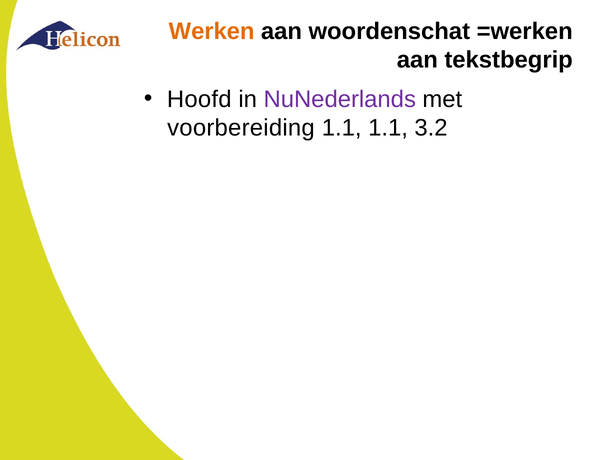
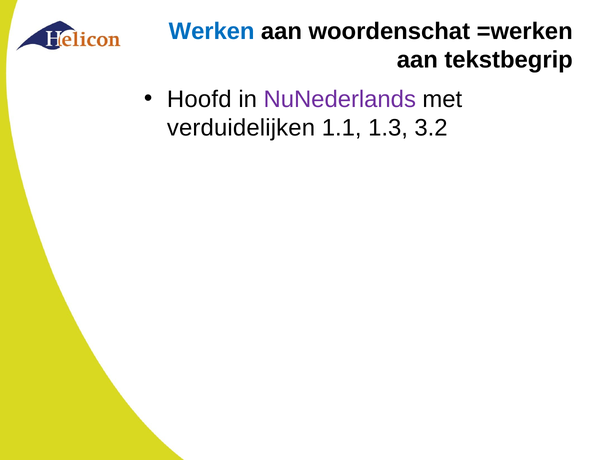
Werken colour: orange -> blue (212, 31)
voorbereiding: voorbereiding -> verduidelijken (241, 128)
1.1 1.1: 1.1 -> 1.3 (388, 128)
